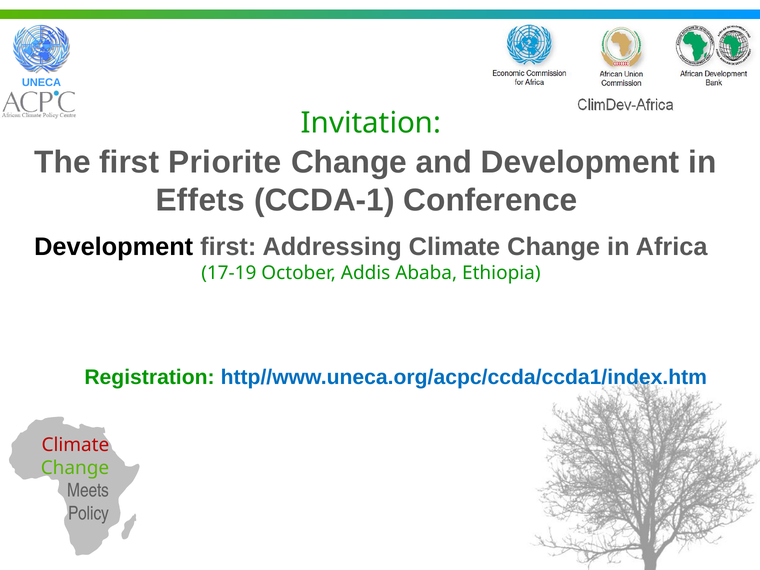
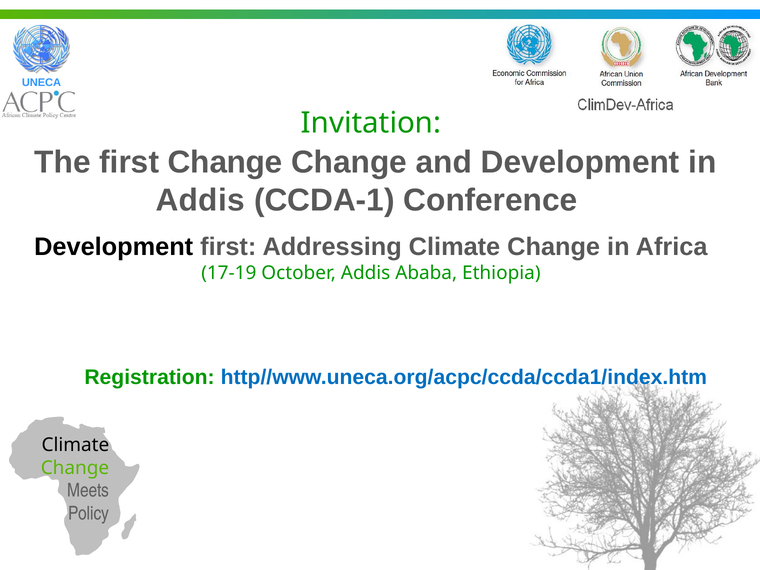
first Priorite: Priorite -> Change (225, 162)
Effets: Effets -> Addis (200, 200)
Climate colour: red -> black (75, 445)
